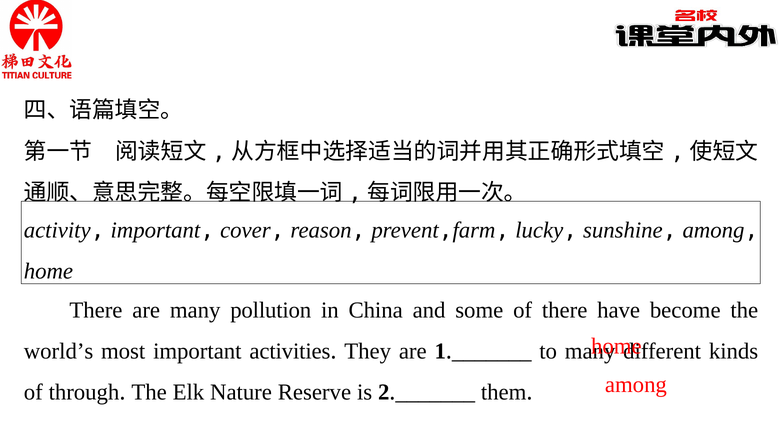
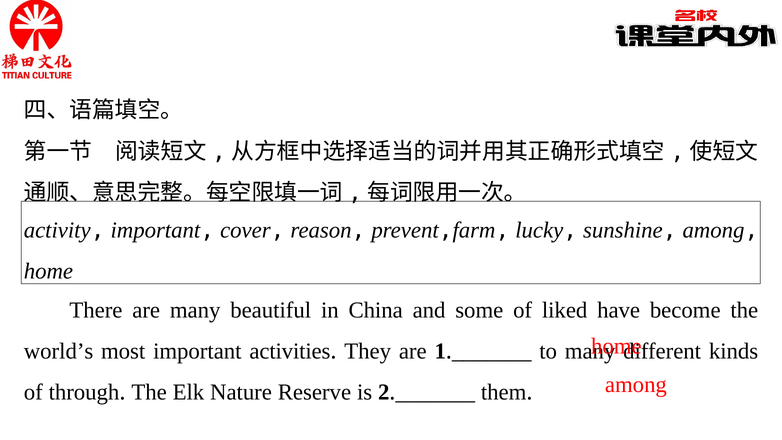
pollution: pollution -> beautiful (271, 310)
of there: there -> liked (565, 310)
